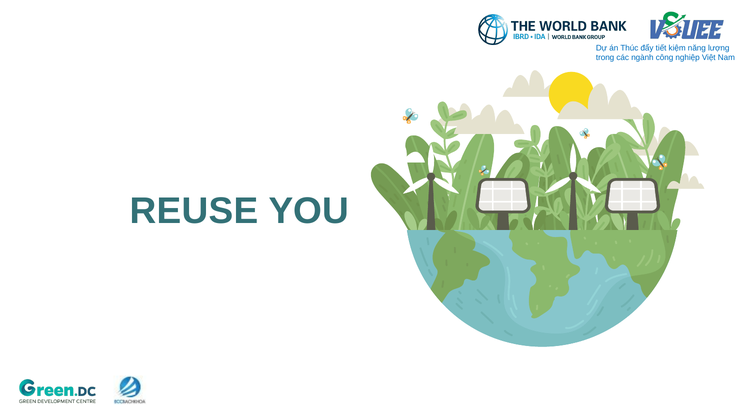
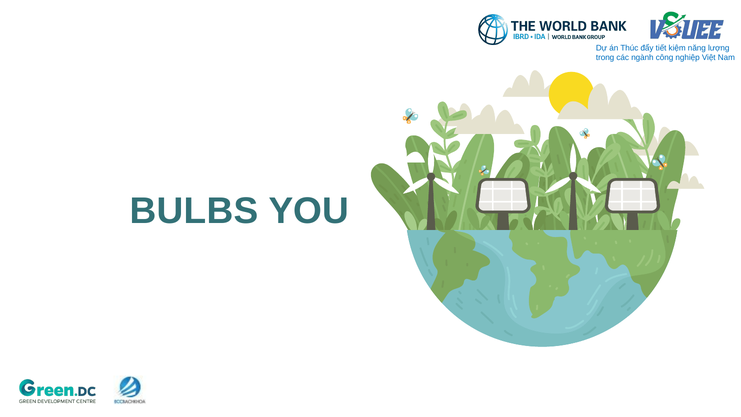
REUSE: REUSE -> BULBS (194, 211)
